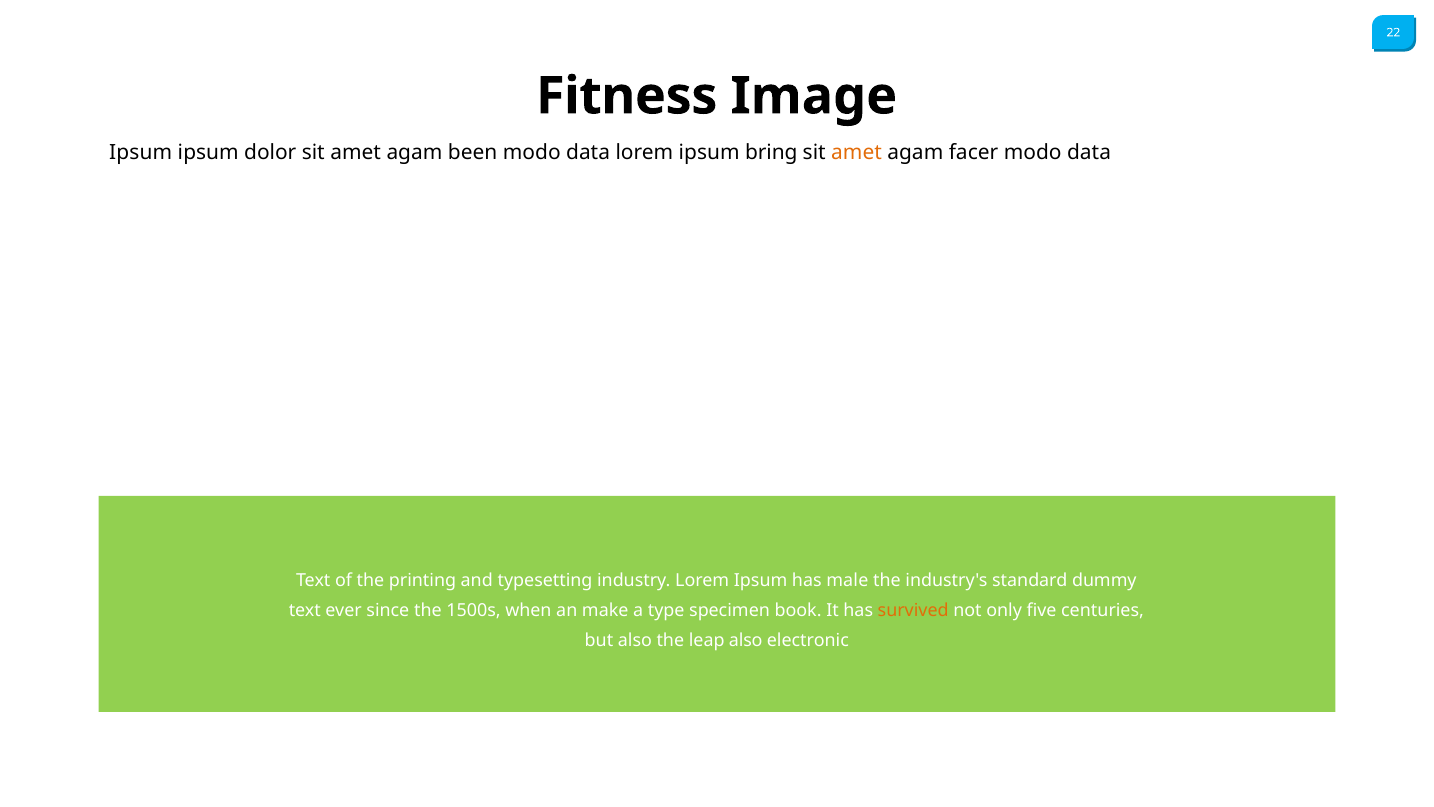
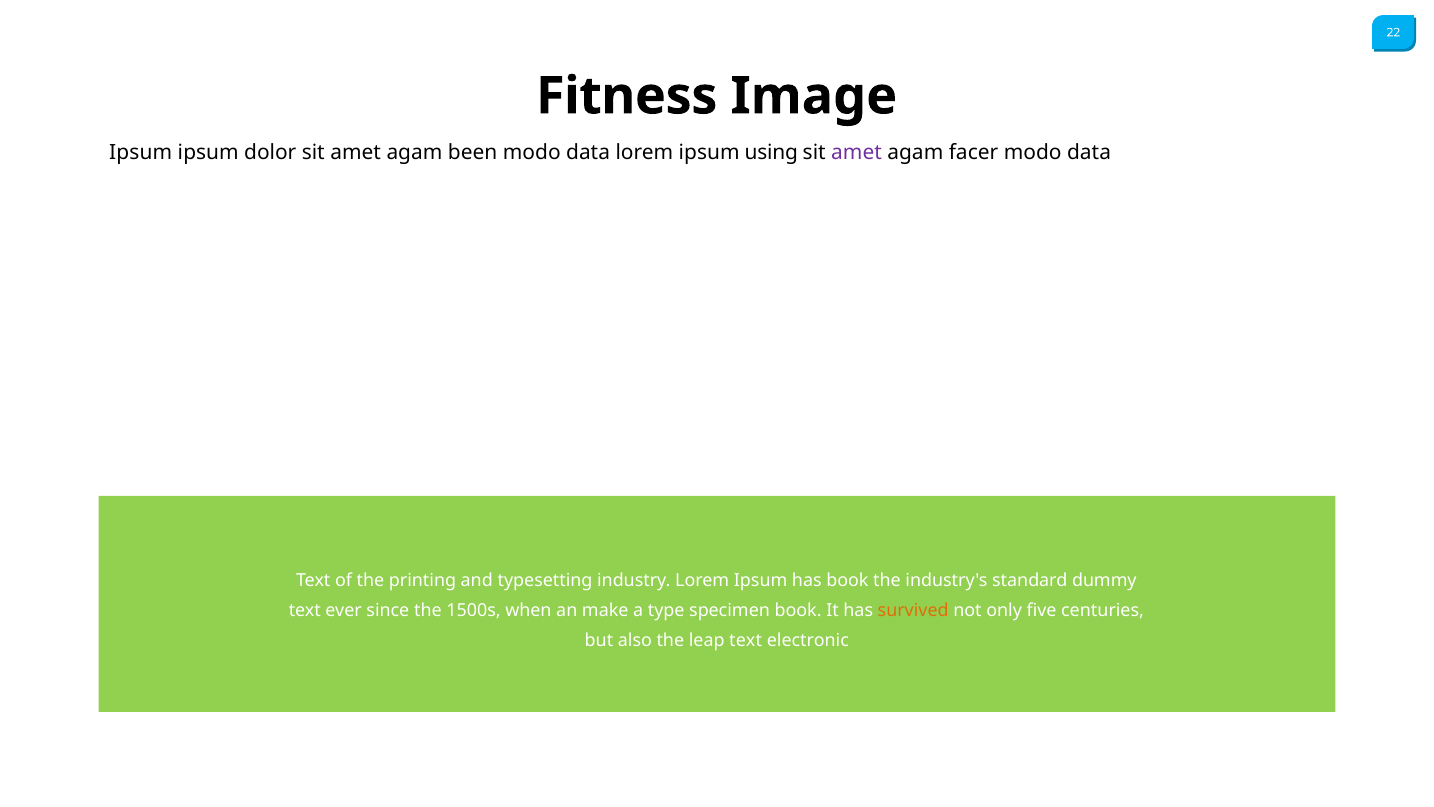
bring: bring -> using (771, 153)
amet colour: orange -> purple (857, 153)
has male: male -> book (847, 580)
leap also: also -> text (746, 640)
